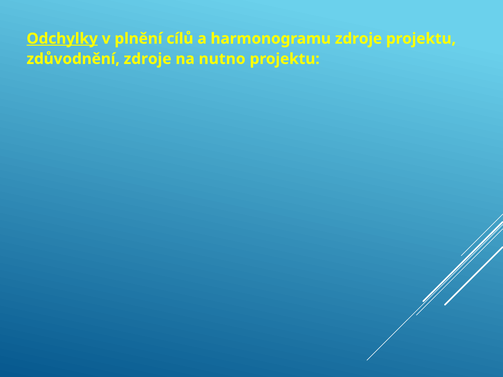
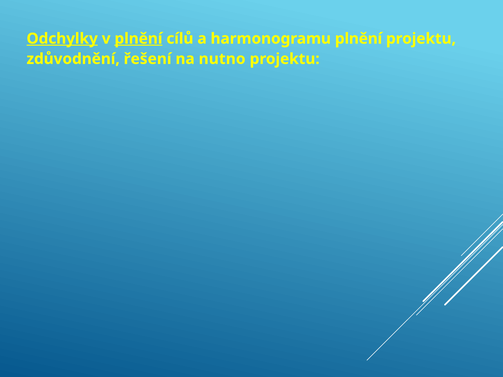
plnění underline: none -> present (138, 39)
harmonogramu zdroje: zdroje -> plnění (359, 39)
zdůvodnění zdroje: zdroje -> řešení (148, 59)
